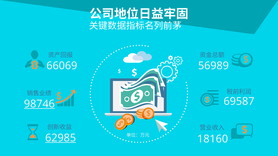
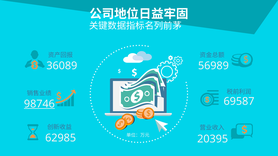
66069: 66069 -> 36089 (62, 66)
62985 underline: present -> none (61, 138)
18160: 18160 -> 20395 (213, 139)
